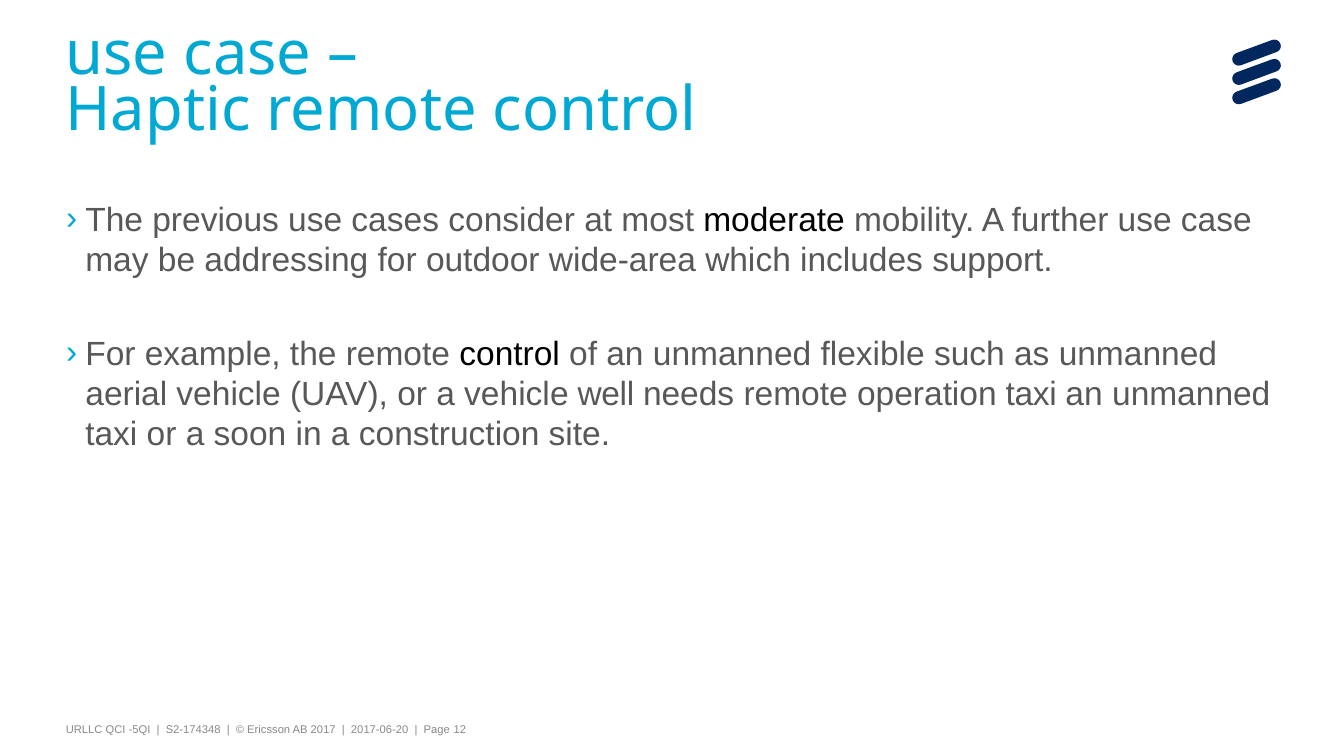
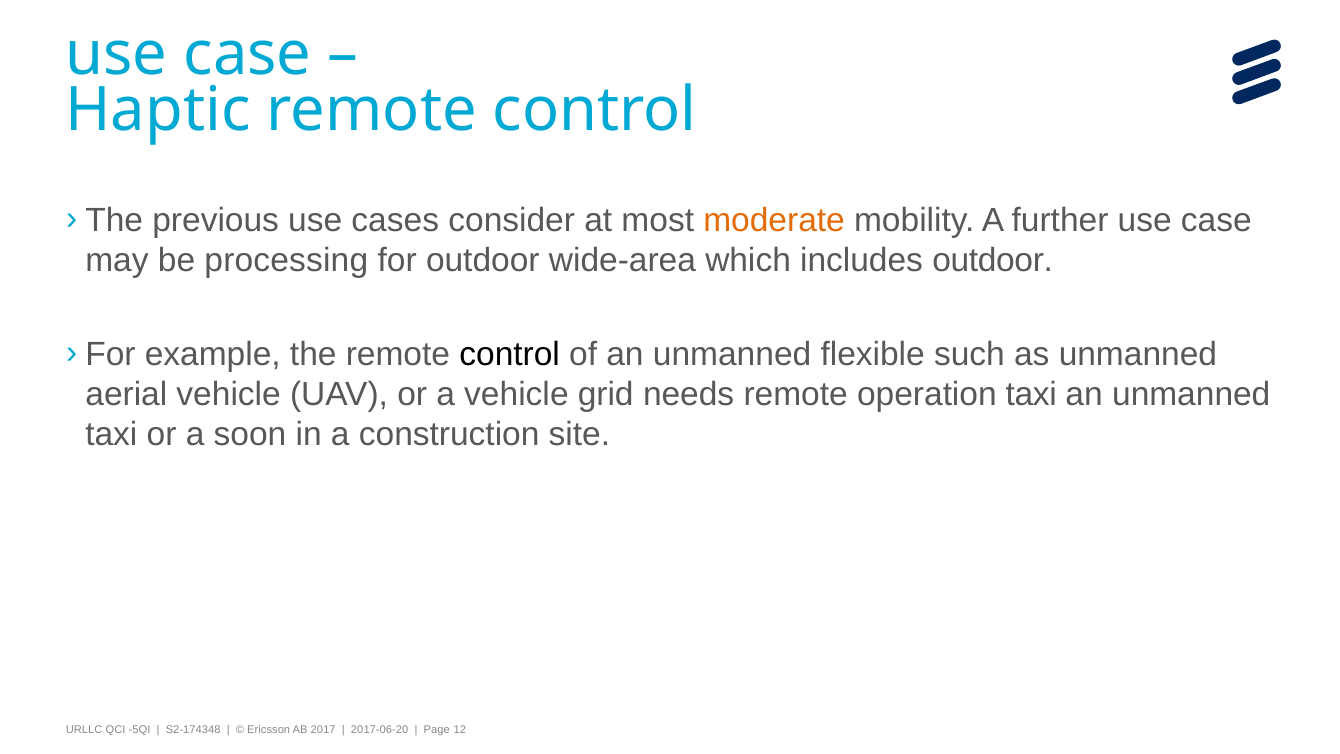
moderate colour: black -> orange (774, 220)
addressing: addressing -> processing (286, 260)
includes support: support -> outdoor (993, 260)
well: well -> grid (606, 394)
